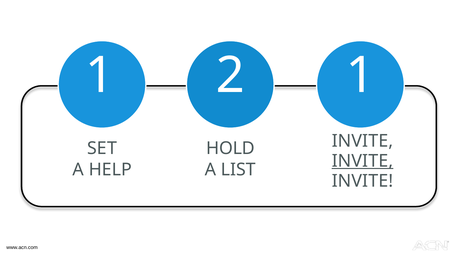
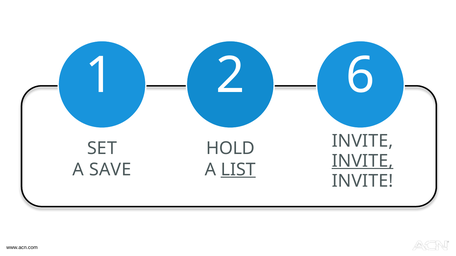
1 1: 1 -> 6 (360, 75)
HELP: HELP -> SAVE (110, 170)
LIST underline: none -> present (238, 170)
